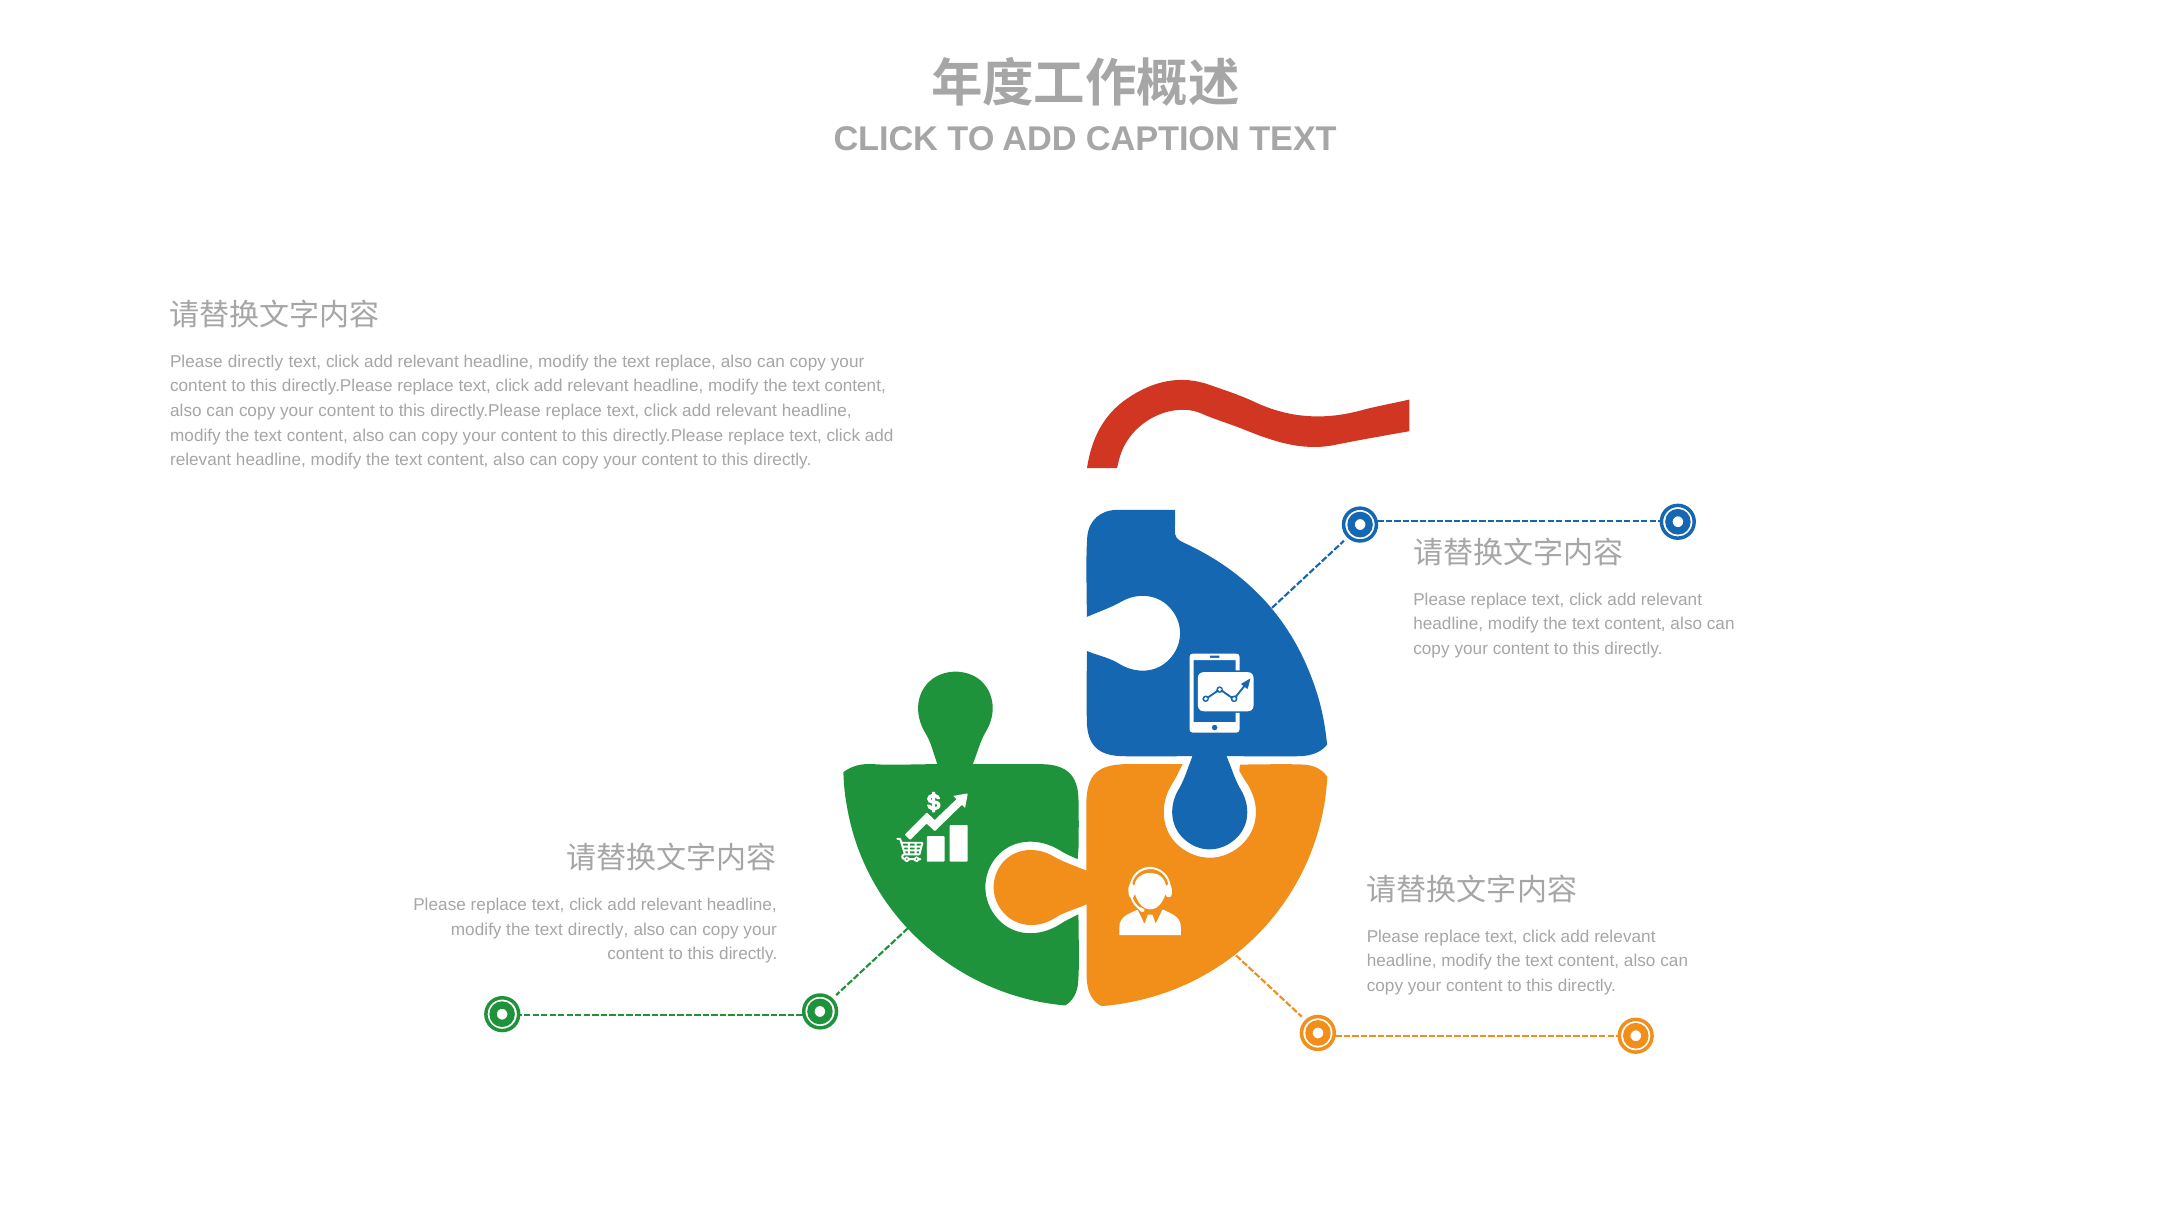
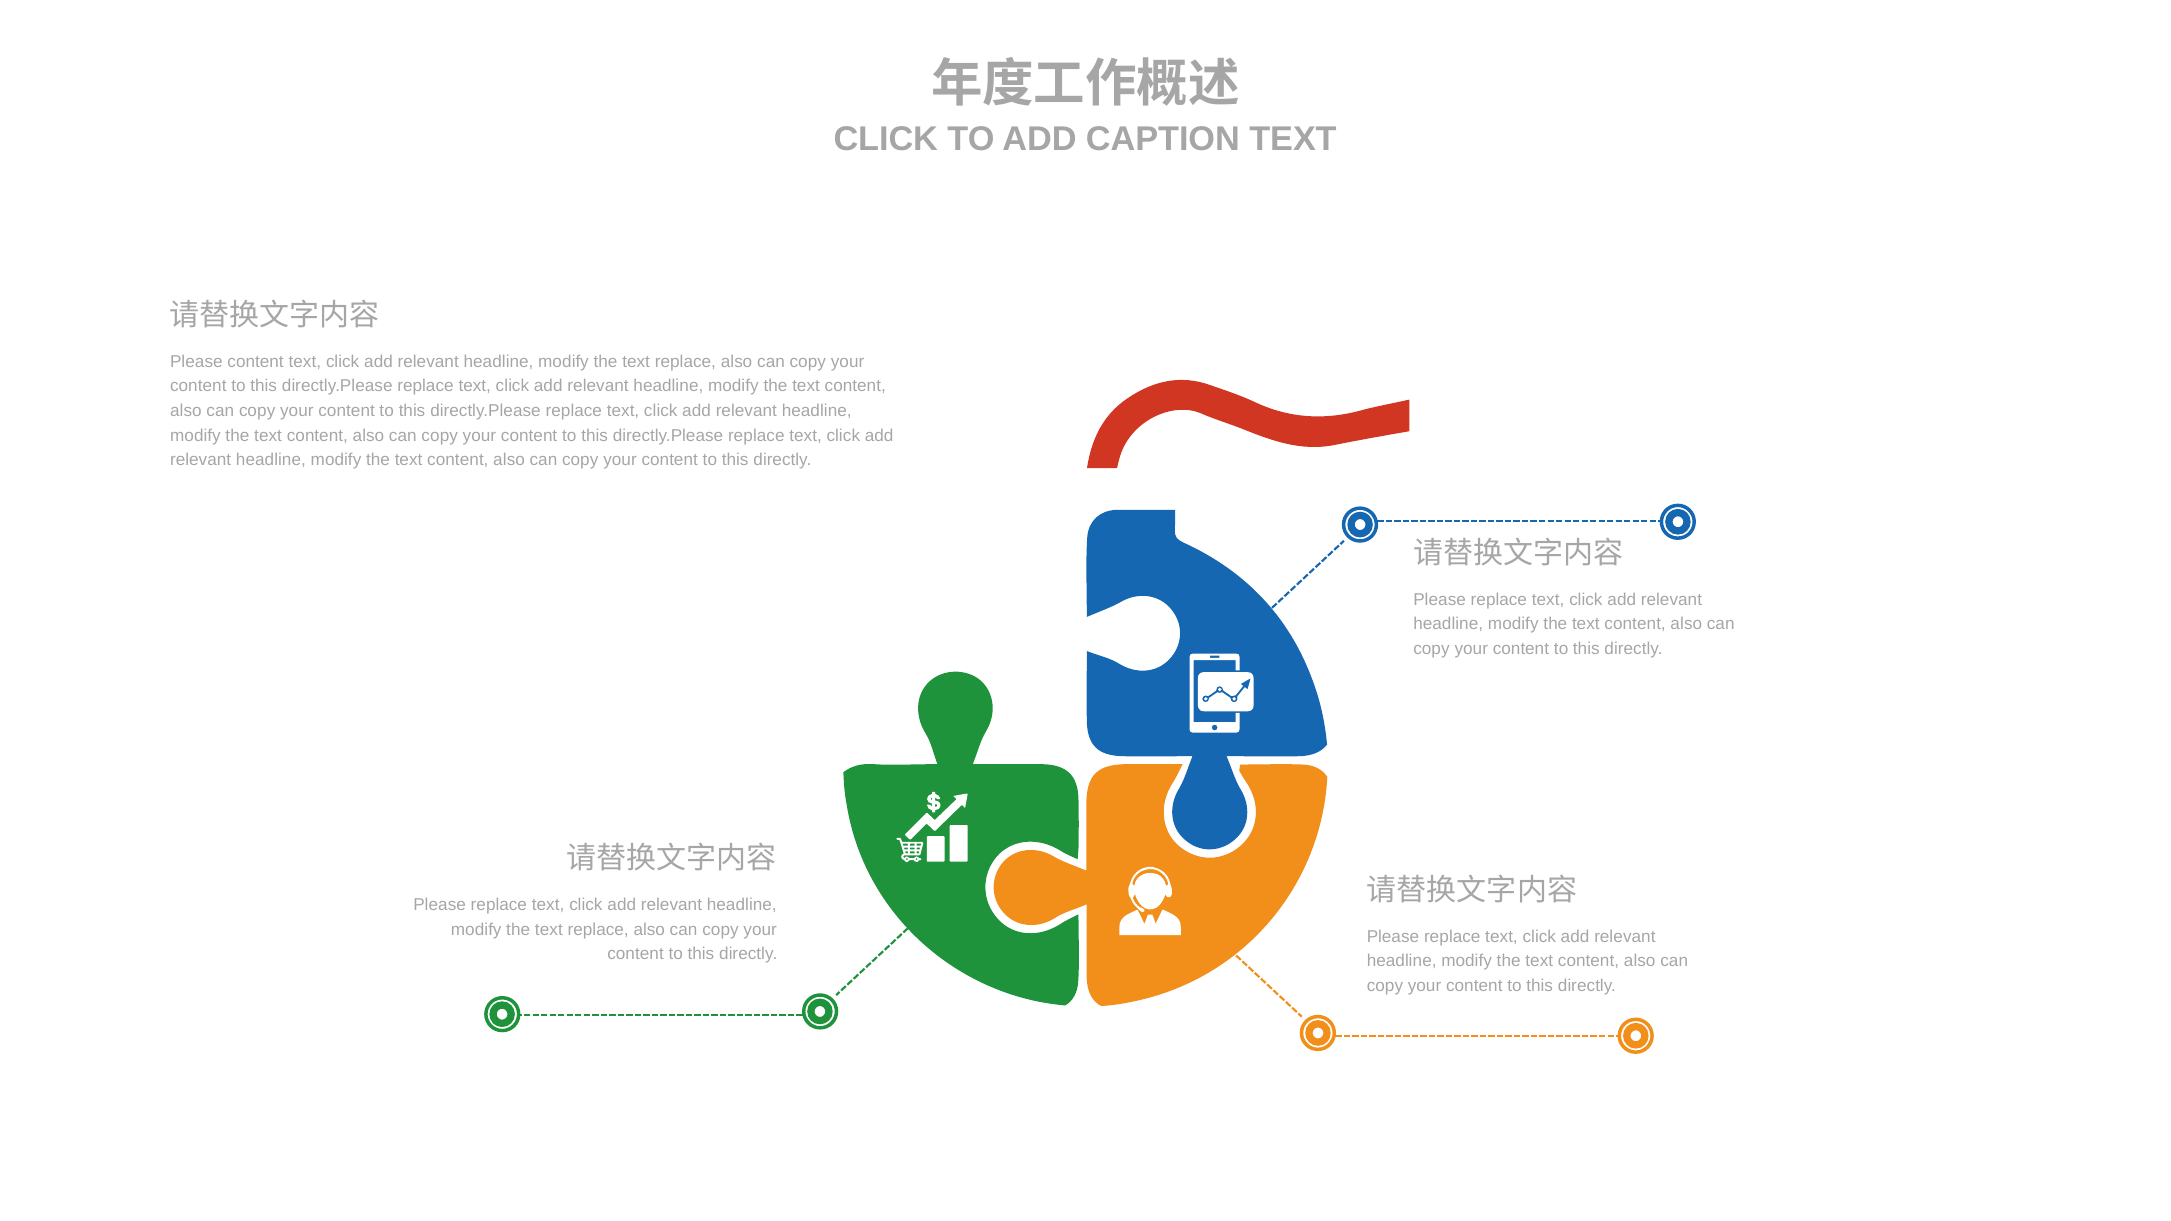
Please directly: directly -> content (256, 362)
directly: directly -> replace (598, 930)
